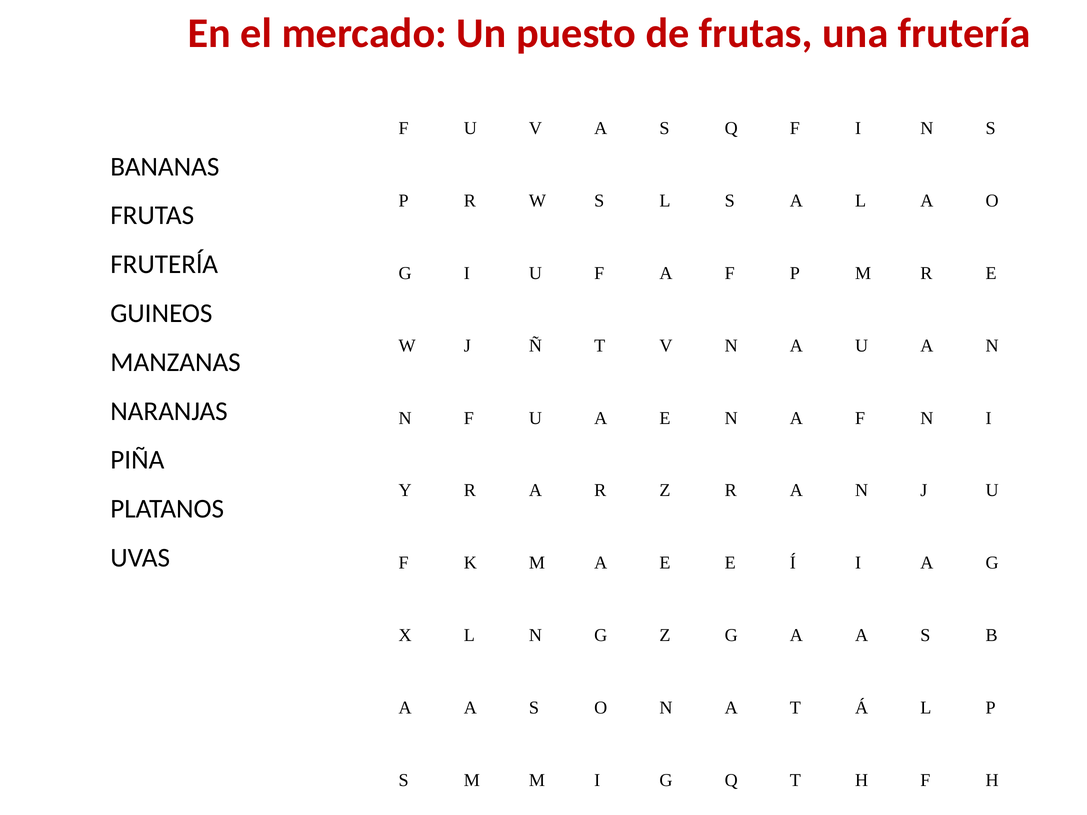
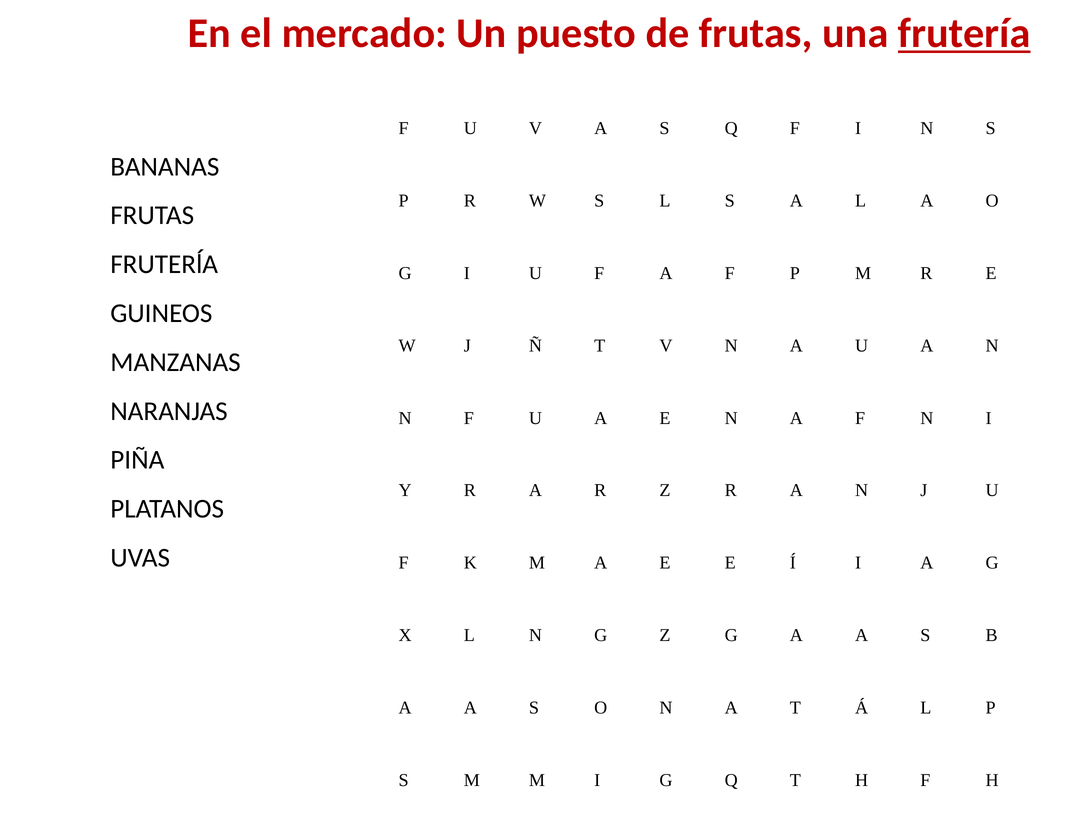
frutería underline: none -> present (964, 34)
